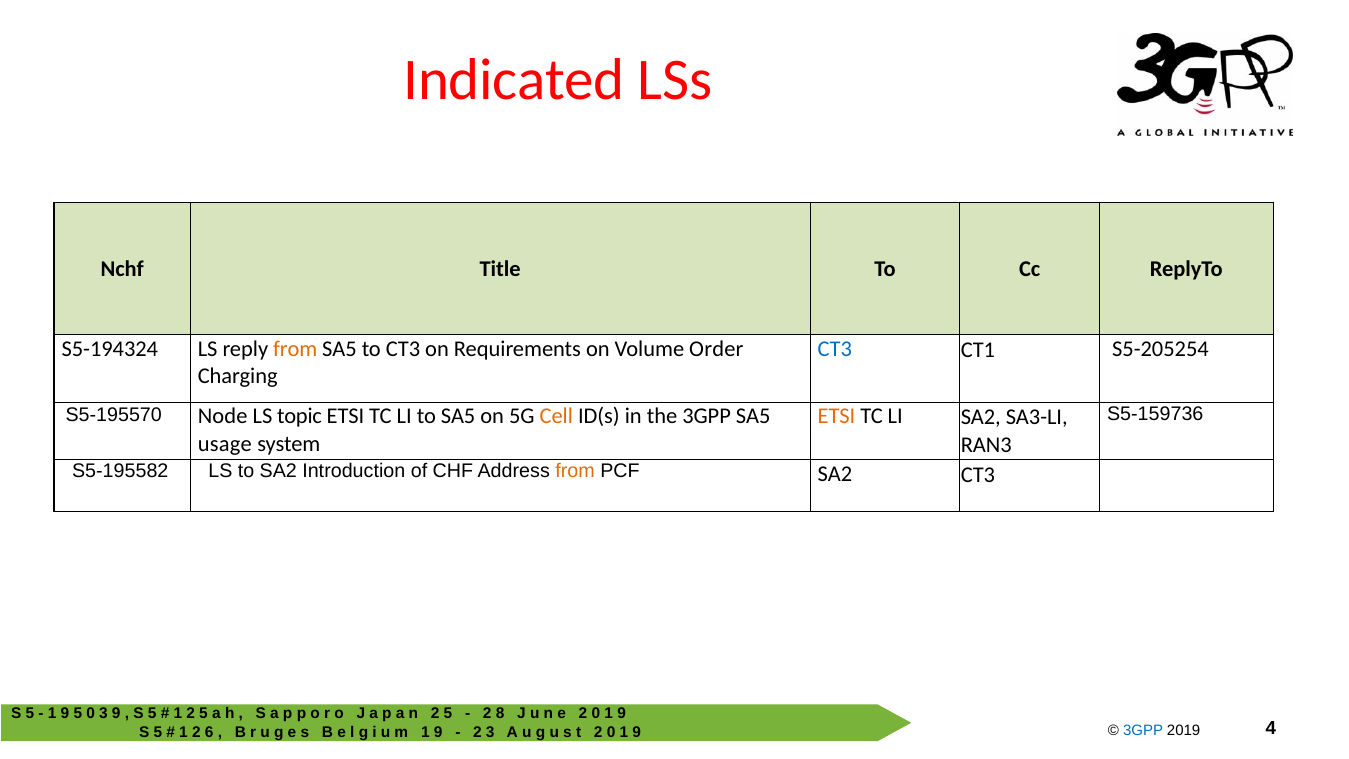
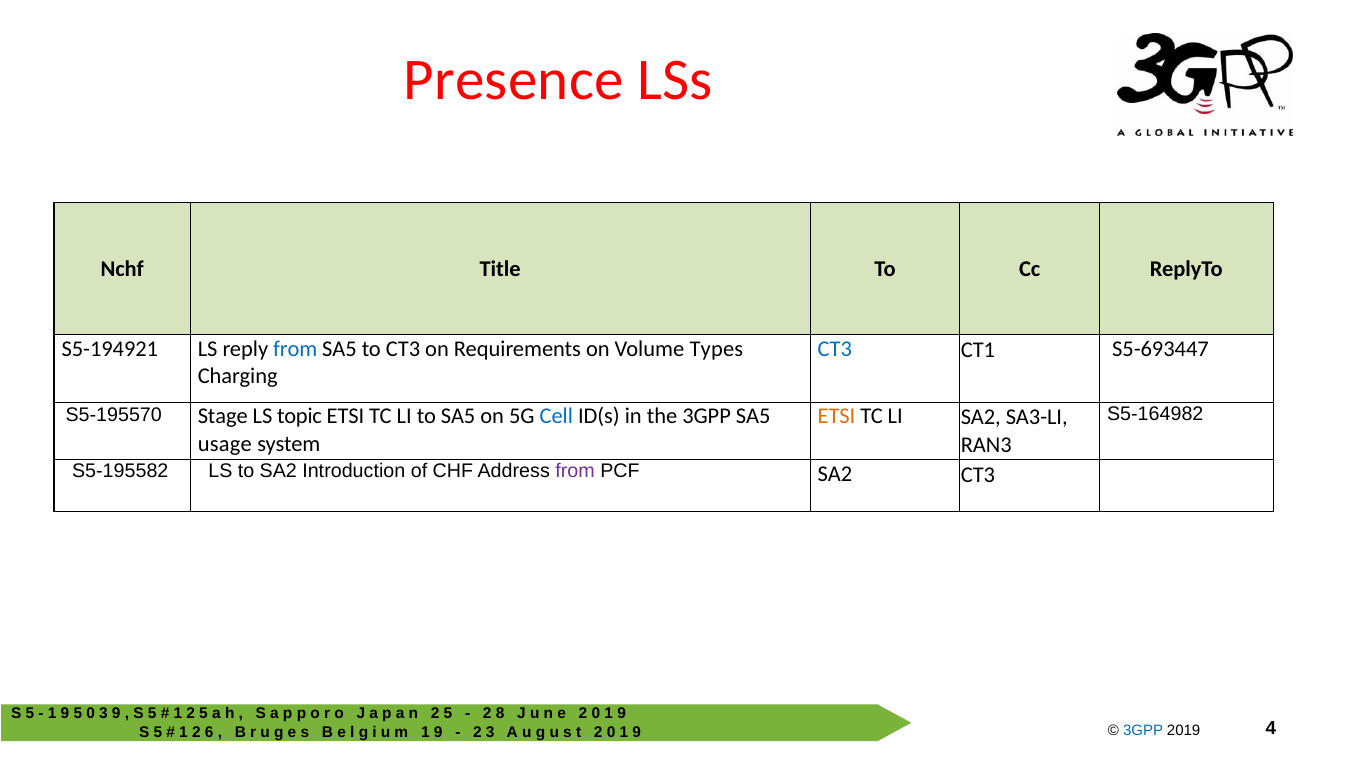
Indicated: Indicated -> Presence (514, 80)
S5-194324: S5-194324 -> S5-194921 (110, 349)
from colour: orange -> blue (295, 349)
Order: Order -> Types (716, 349)
S5-205254: S5-205254 -> S5-693447 (1160, 349)
S5-159736: S5-159736 -> S5-164982 (1155, 414)
Node: Node -> Stage (223, 416)
Cell colour: orange -> blue (556, 416)
from colour: orange -> purple (575, 471)
